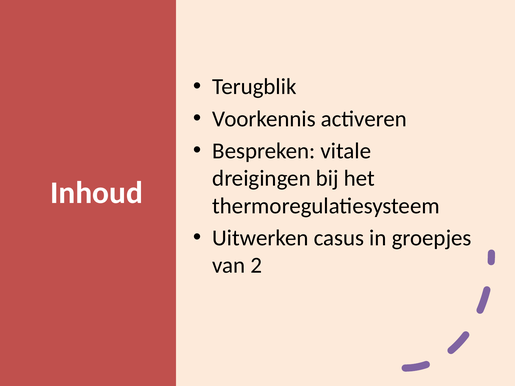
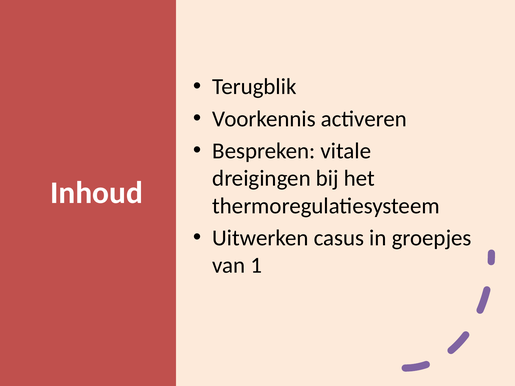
2: 2 -> 1 (256, 266)
